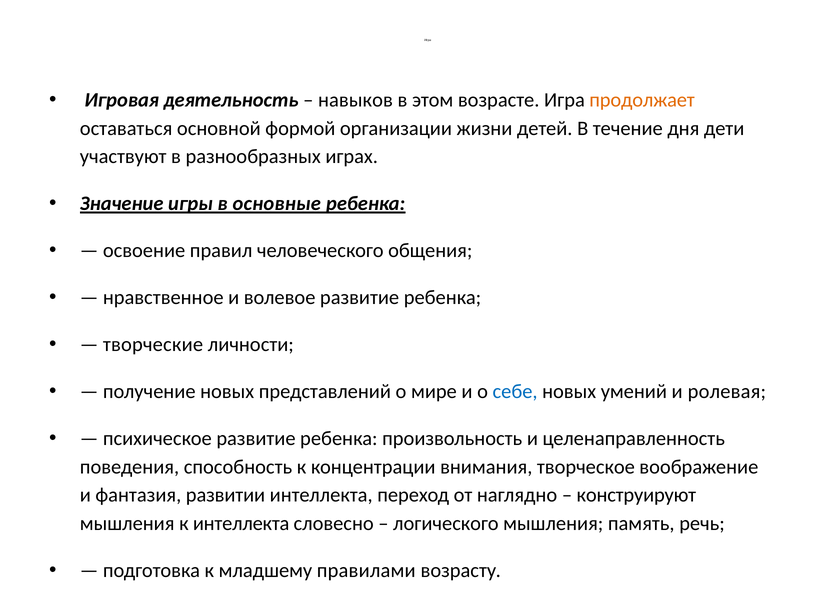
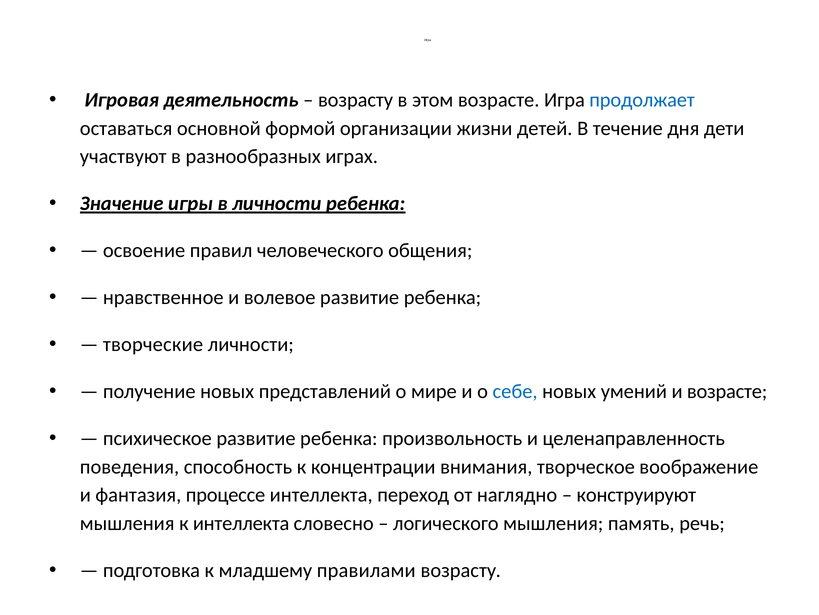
навыков: навыков -> возрасту (356, 100)
продолжает colour: orange -> blue (642, 100)
в основные: основные -> личности (277, 203)
и ролевая: ролевая -> возрасте (727, 391)
развитии: развитии -> процессе (226, 495)
